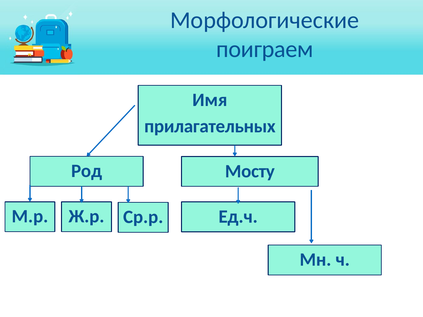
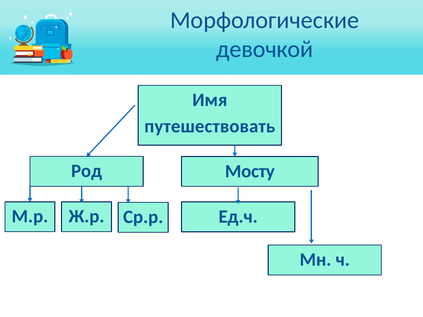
поиграем: поиграем -> девочкой (265, 49)
прилагательных: прилагательных -> путешествовать (210, 126)
